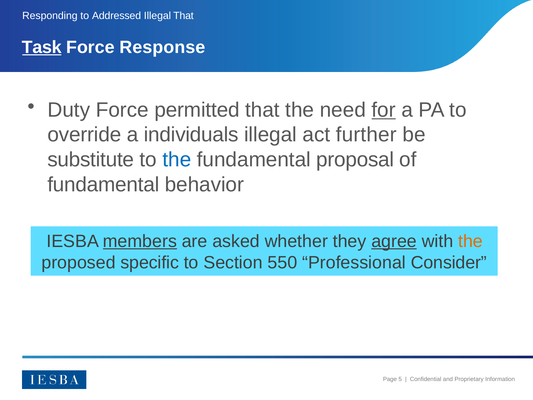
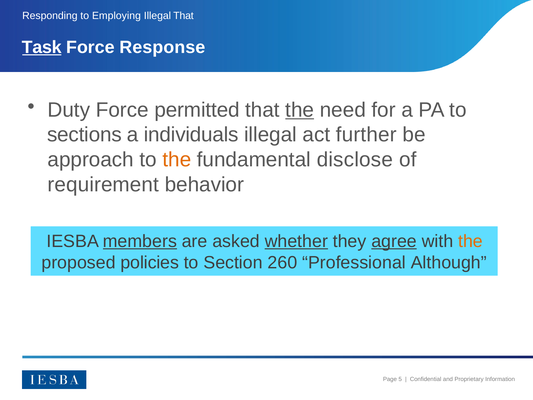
Addressed: Addressed -> Employing (116, 16)
the underline: none -> present (300, 110)
for underline: present -> none (384, 110)
override: override -> sections (84, 135)
substitute: substitute -> approach (91, 160)
the colour: blue -> orange (177, 160)
proposal: proposal -> disclose (355, 160)
fundamental: fundamental -> requirement (103, 184)
whether underline: none -> present (296, 241)
specific: specific -> policies (150, 262)
550: 550 -> 260 (282, 262)
Consider: Consider -> Although (449, 262)
